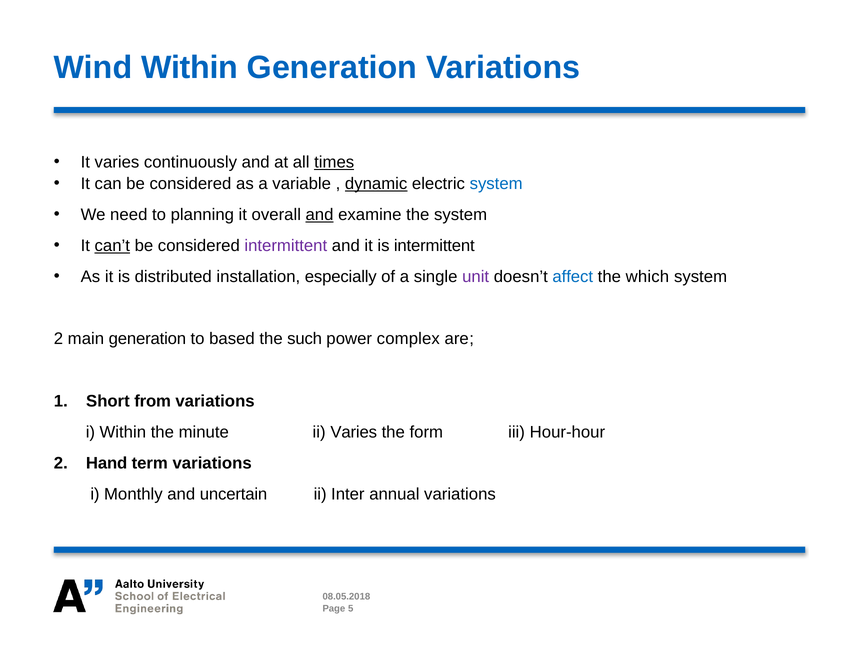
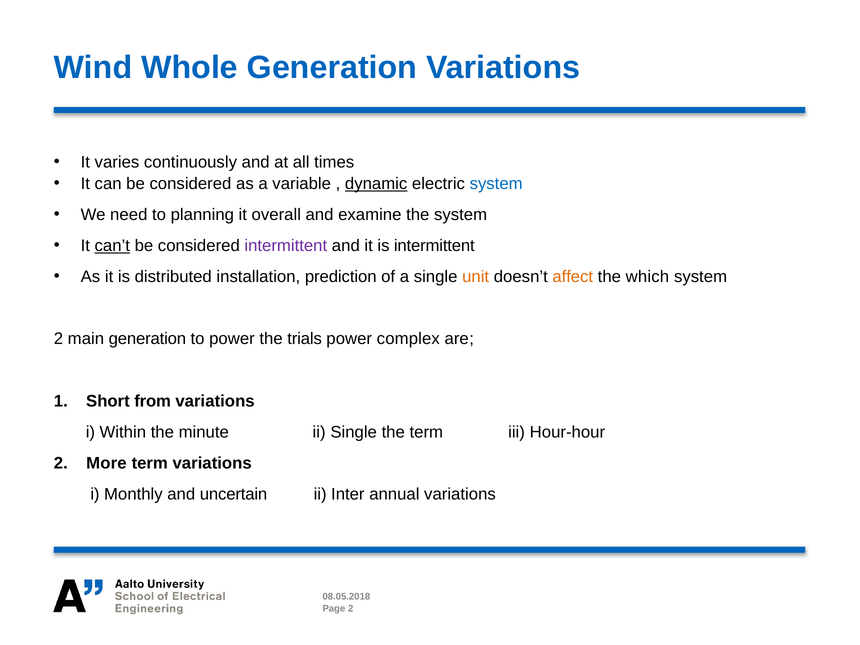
Wind Within: Within -> Whole (190, 67)
times underline: present -> none (334, 162)
and underline: present -> none (320, 215)
especially: especially -> prediction (341, 277)
unit colour: purple -> orange (476, 277)
affect colour: blue -> orange (573, 277)
to based: based -> power (232, 339)
such: such -> trials (305, 339)
ii Varies: Varies -> Single (354, 432)
the form: form -> term (426, 432)
Hand: Hand -> More (106, 463)
Page 5: 5 -> 2 (351, 609)
